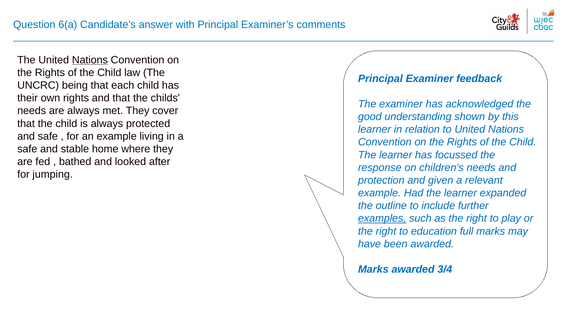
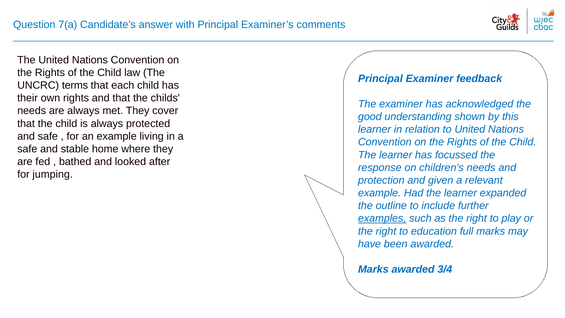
6(a: 6(a -> 7(a (68, 25)
Nations underline: present -> none (90, 60)
being: being -> terms (75, 85)
